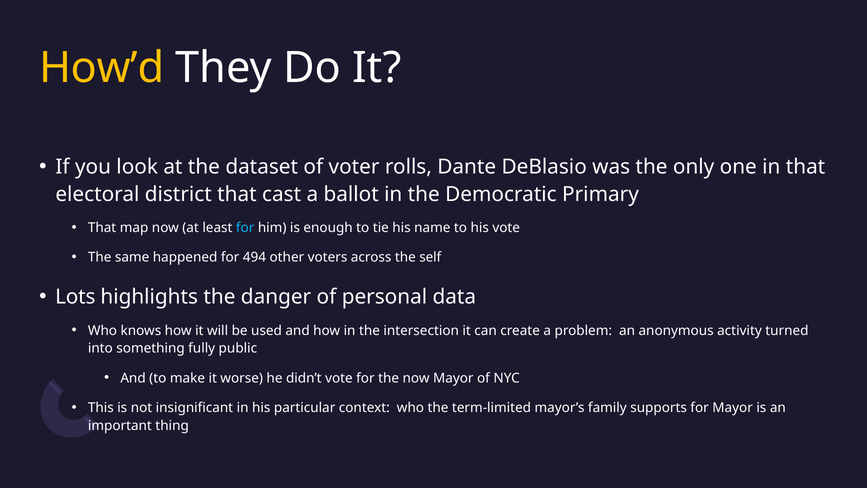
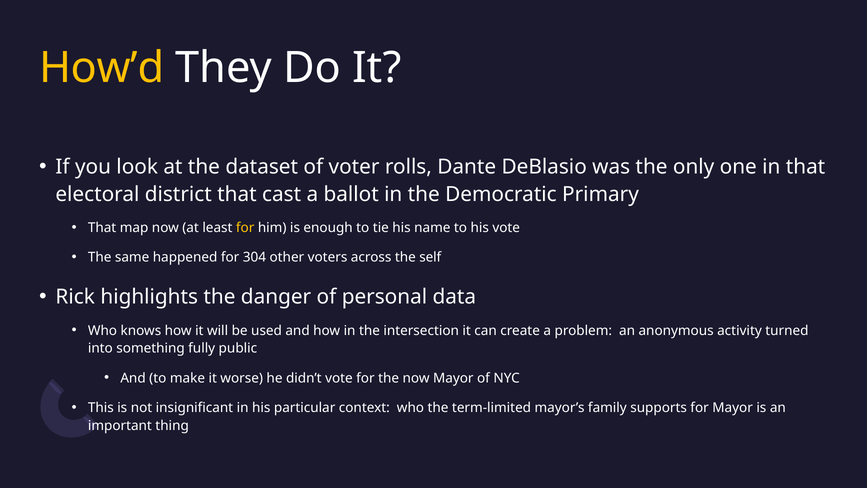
for colour: light blue -> yellow (245, 227)
494: 494 -> 304 (254, 257)
Lots: Lots -> Rick (75, 297)
